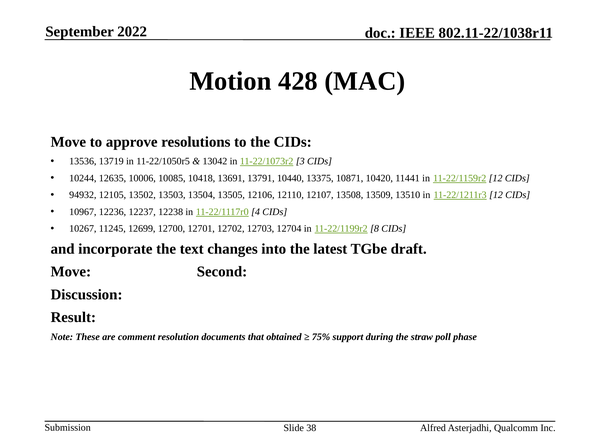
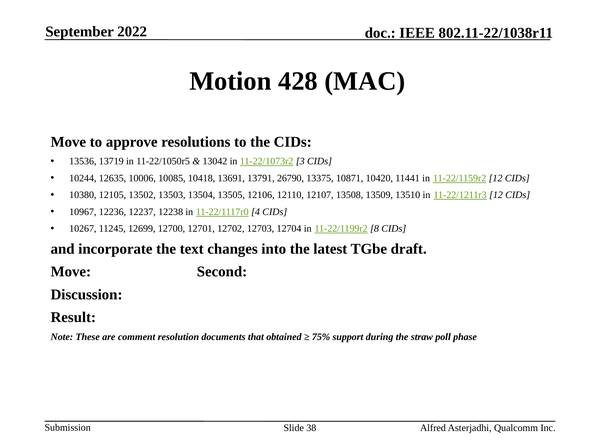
10440: 10440 -> 26790 (290, 178)
94932: 94932 -> 10380 (83, 195)
